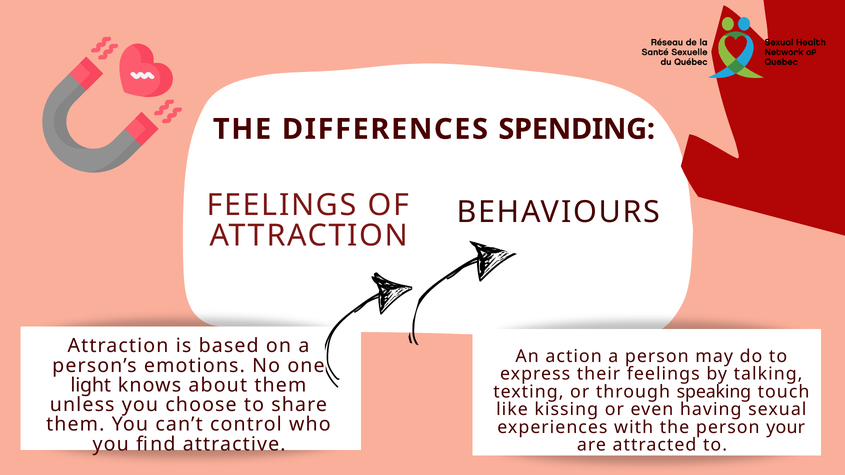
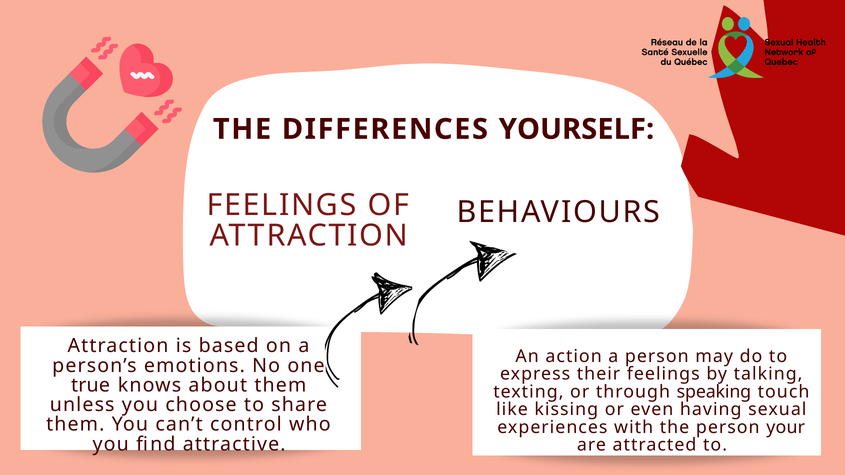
SPENDING: SPENDING -> YOURSELF (576, 129)
light: light -> true (90, 386)
